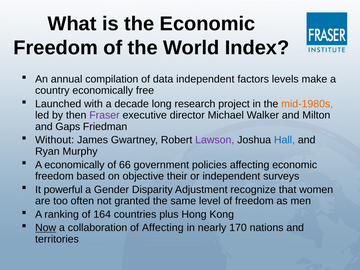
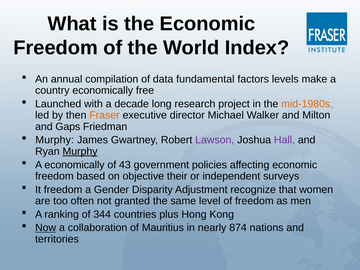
data independent: independent -> fundamental (205, 79)
Fraser colour: purple -> orange (104, 115)
Without: Without -> Murphy (55, 140)
Hall colour: blue -> purple (284, 140)
Murphy underline: none -> present (80, 151)
66: 66 -> 43 (125, 165)
It powerful: powerful -> freedom (63, 190)
164: 164 -> 344 (102, 214)
of Affecting: Affecting -> Mauritius (163, 228)
170: 170 -> 874 (238, 228)
